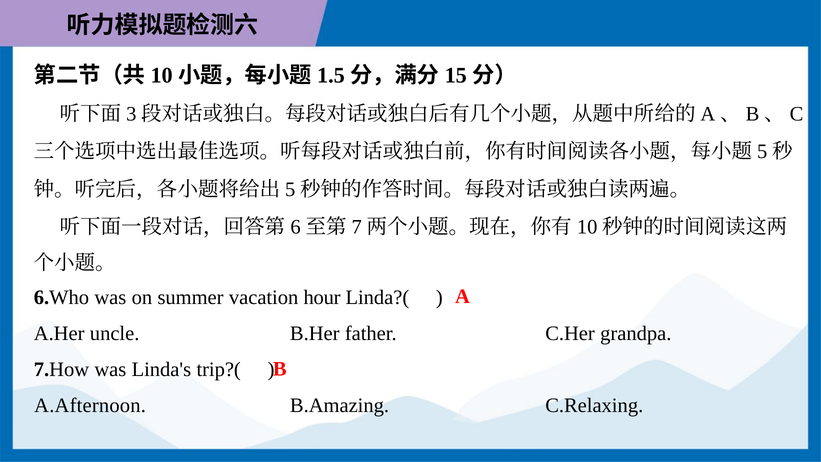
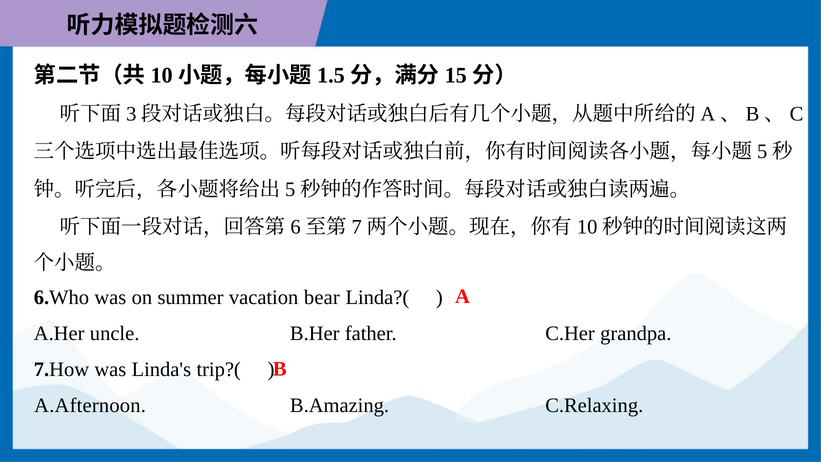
hour: hour -> bear (322, 297)
